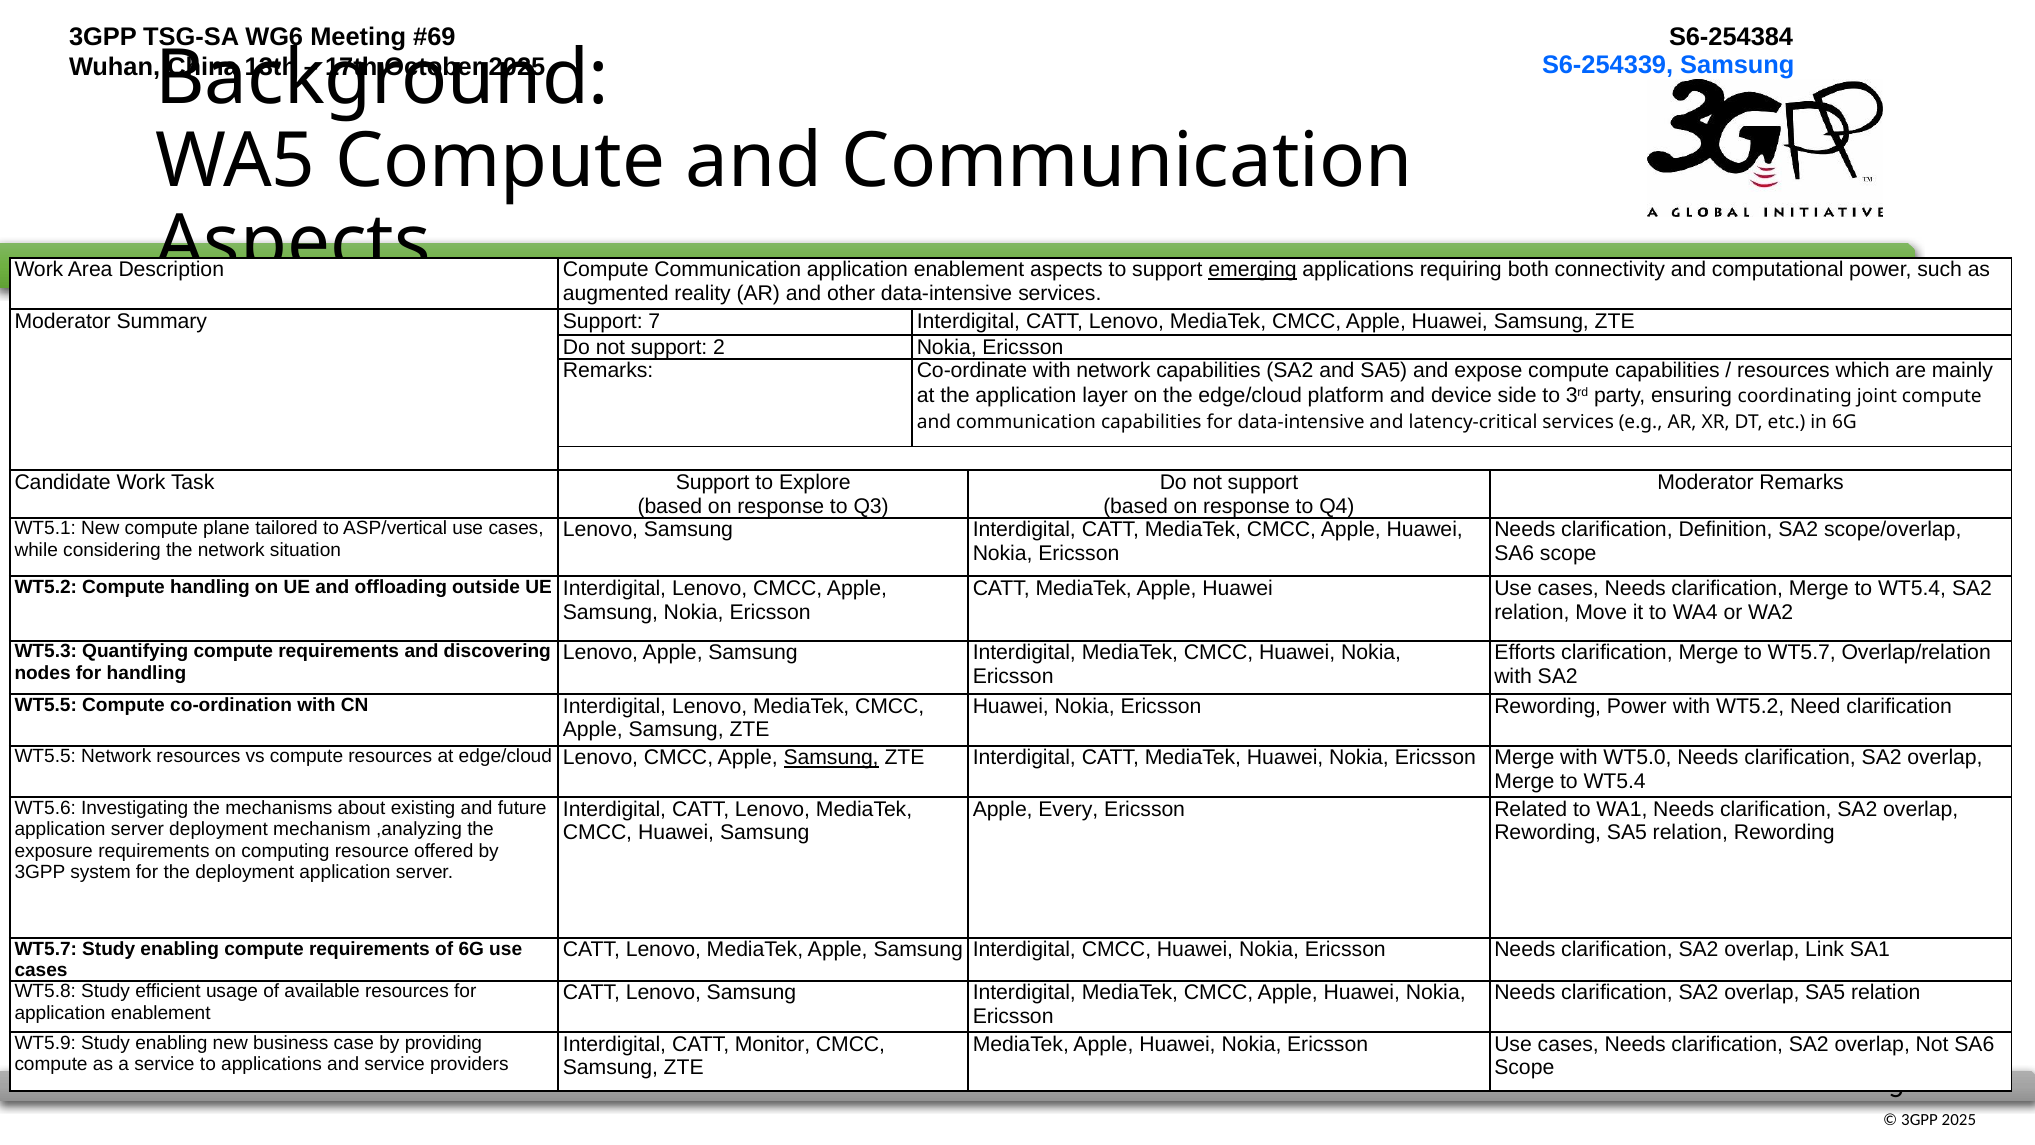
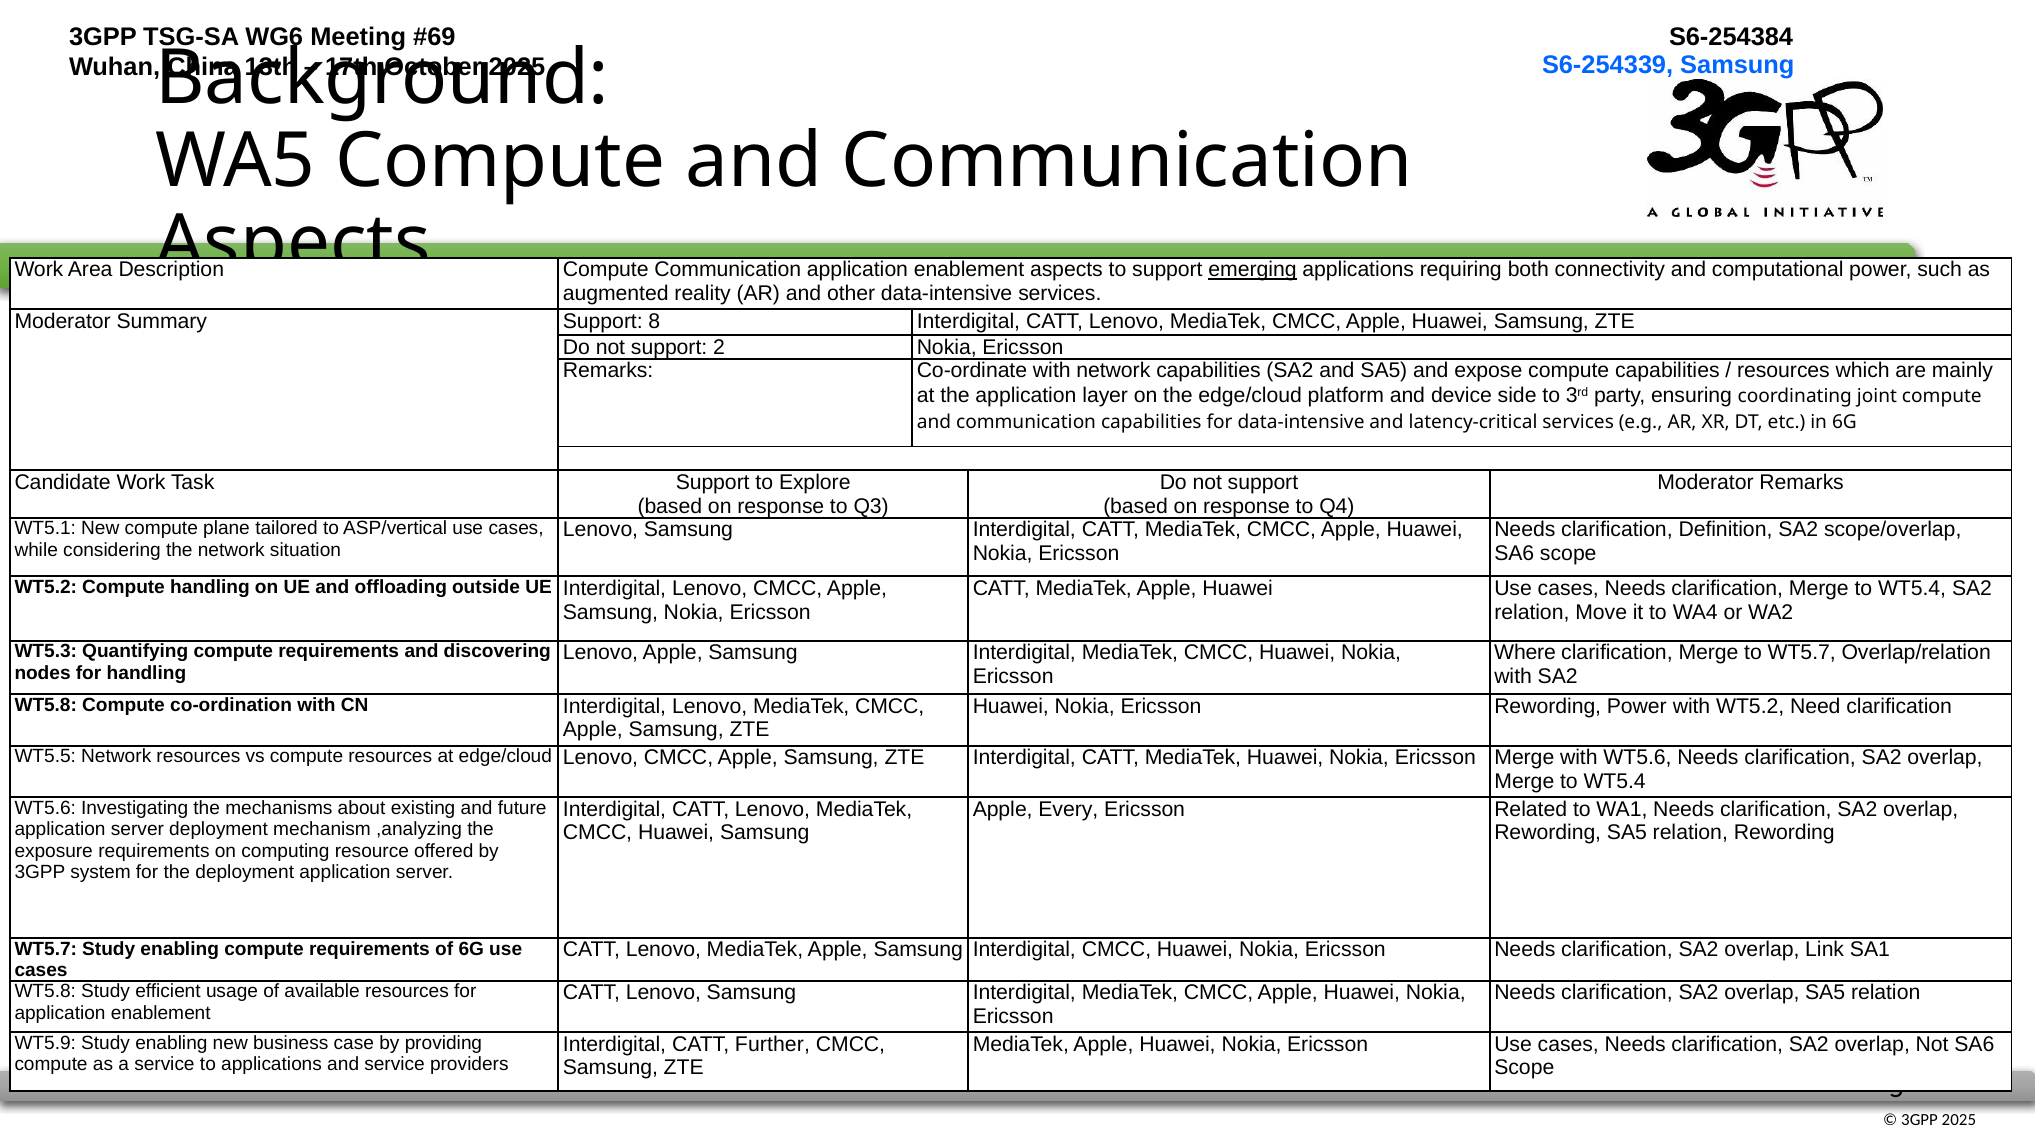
7: 7 -> 8 (654, 321)
Efforts: Efforts -> Where (1525, 653)
WT5.5: WT5.5 -> WT5.8 (46, 705)
Samsung underline: present -> none (831, 758)
with WT5.0: WT5.0 -> WT5.6 (1637, 758)
Monitor: Monitor -> Further (772, 1044)
